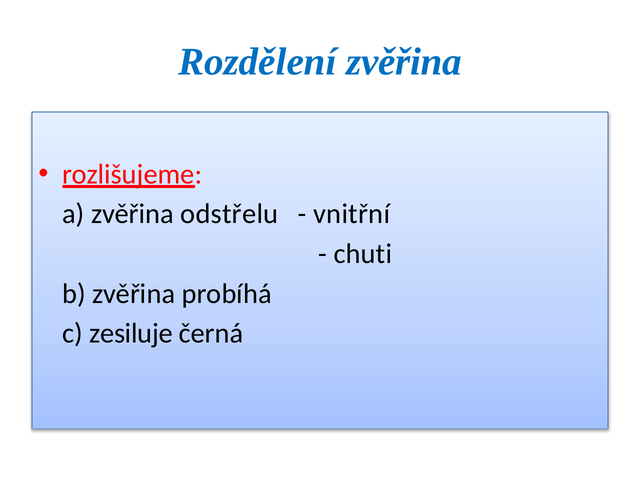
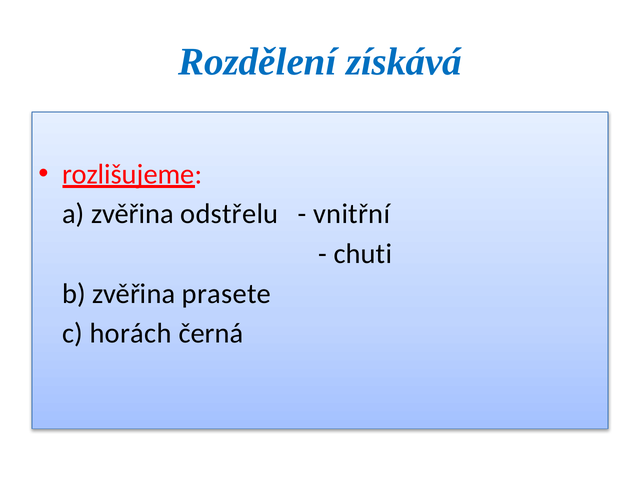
Rozdělení zvěřina: zvěřina -> získává (404, 62)
probíhá: probíhá -> prasete (226, 294)
zesiluje: zesiluje -> horách (131, 334)
